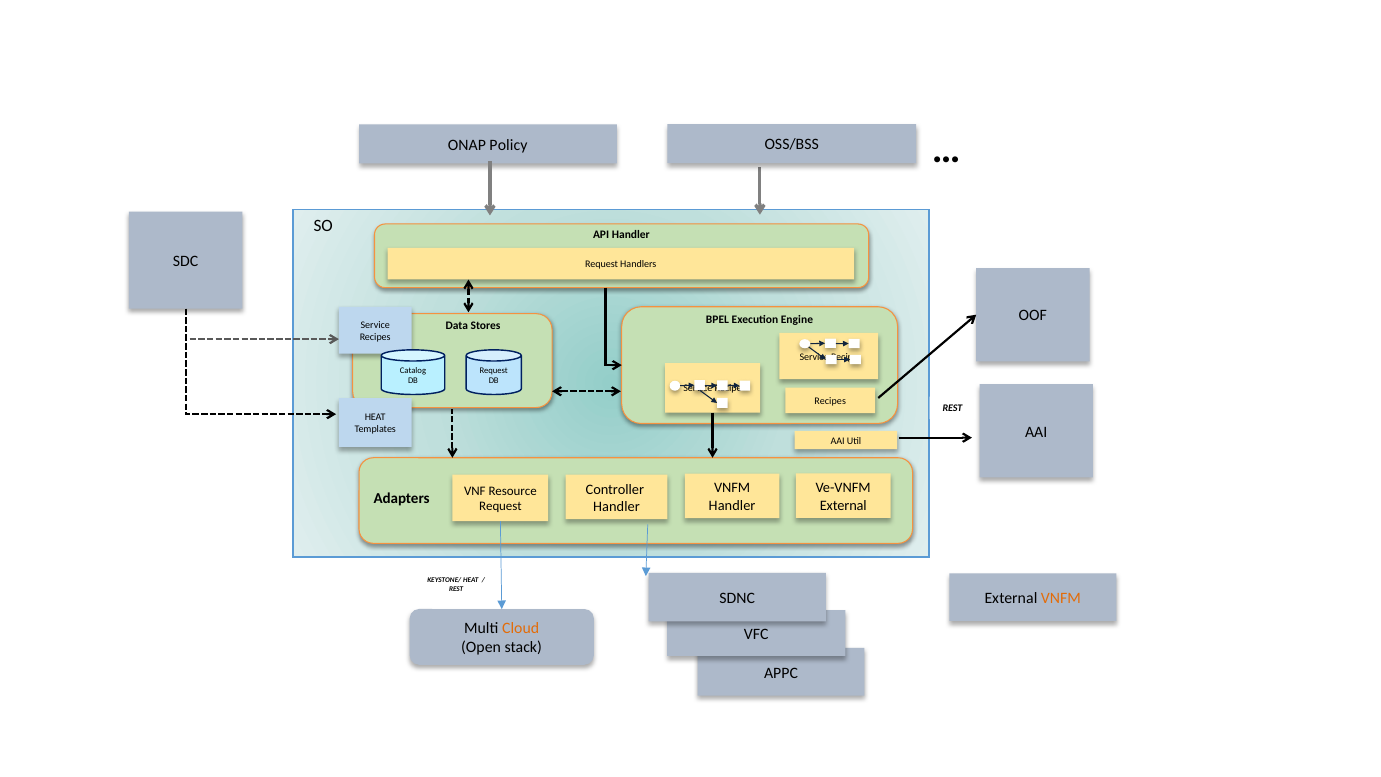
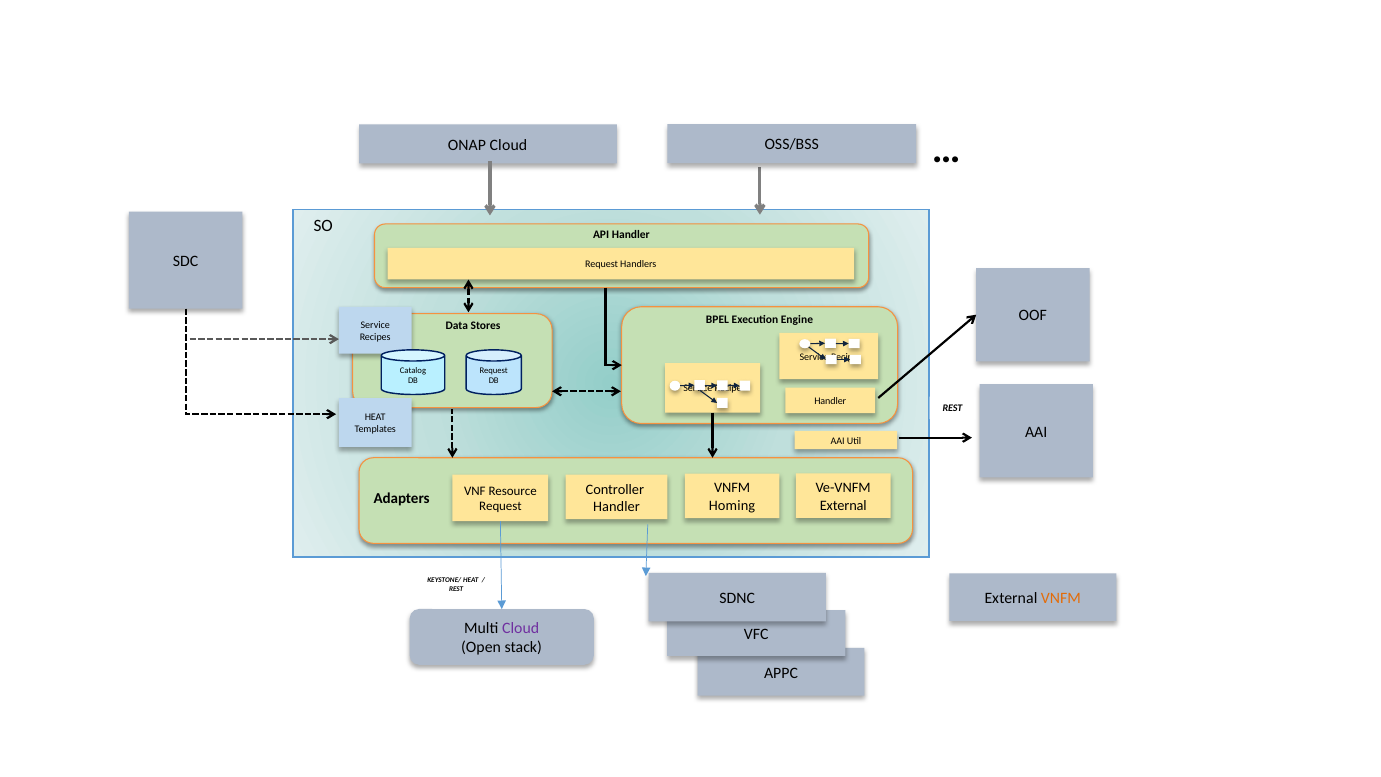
ONAP Policy: Policy -> Cloud (508, 145)
Recipes: Recipes -> Handler (830, 401)
Handler: Handler -> Homing (732, 505)
Cloud colour: orange -> purple (521, 628)
